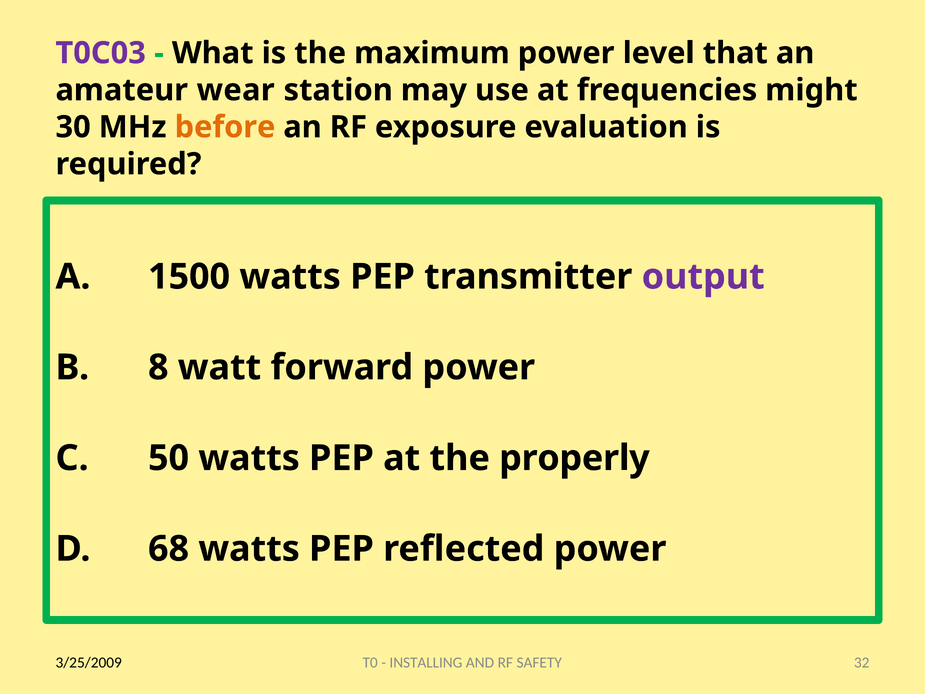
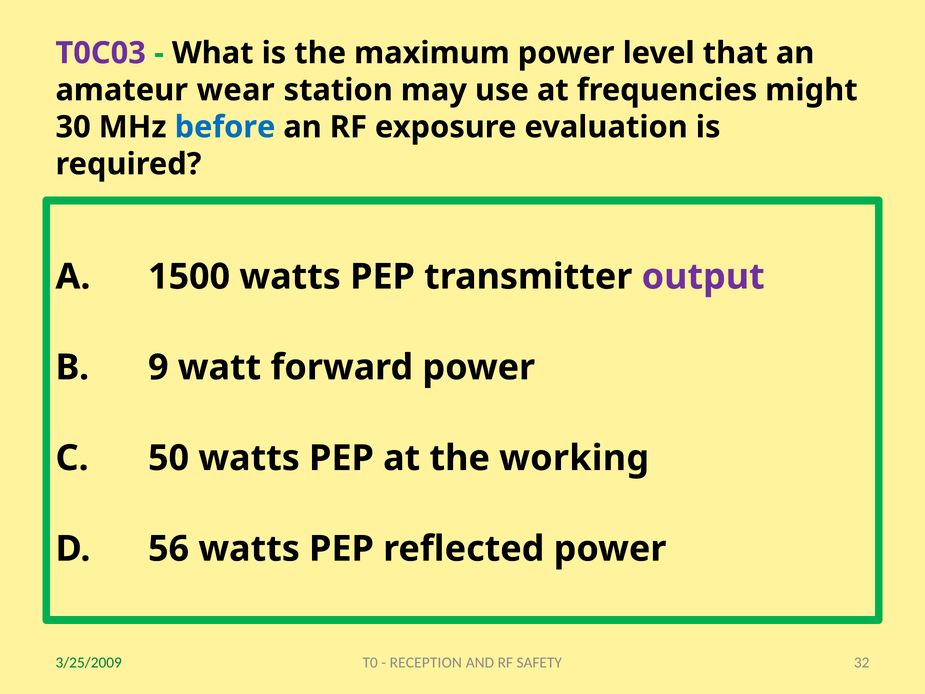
before colour: orange -> blue (225, 127)
8: 8 -> 9 (158, 367)
properly: properly -> working (574, 458)
68: 68 -> 56 (169, 549)
INSTALLING: INSTALLING -> RECEPTION (426, 662)
3/25/2009 colour: black -> green (89, 663)
